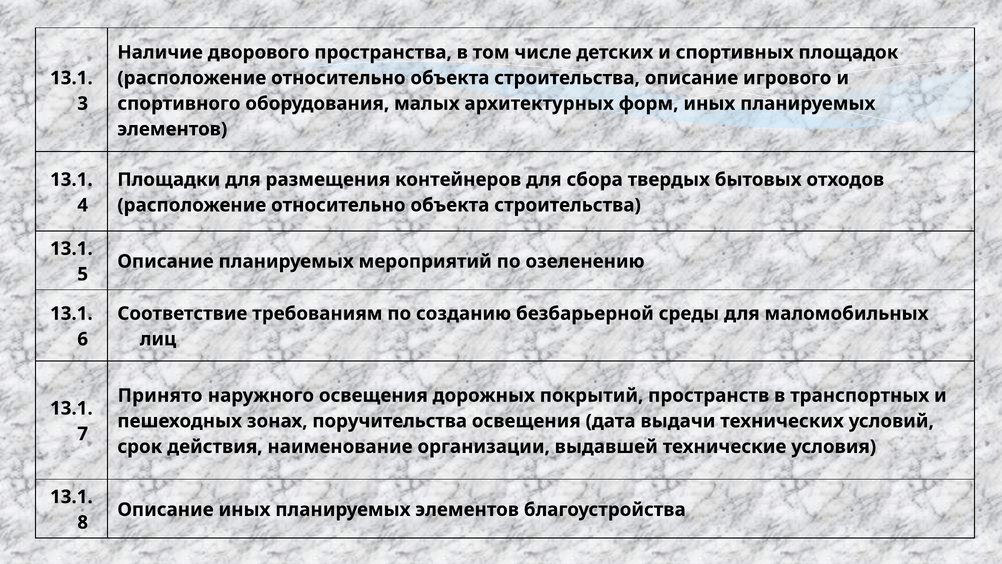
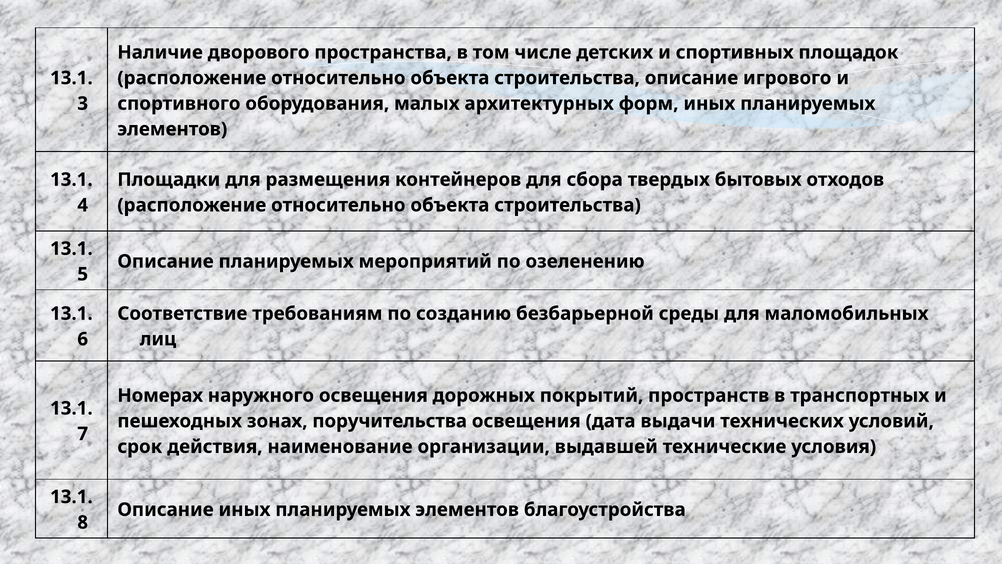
Принято: Принято -> Номерах (160, 395)
